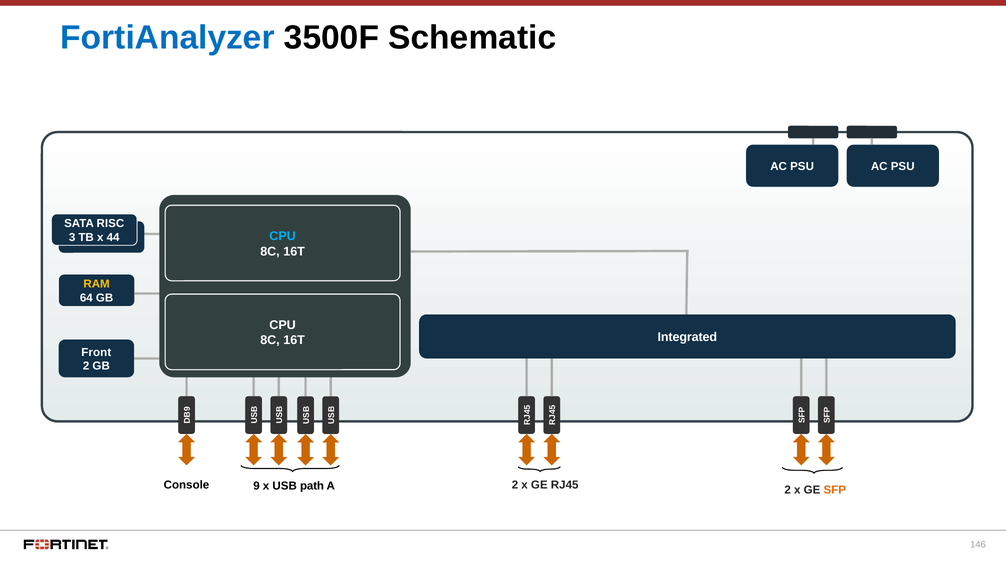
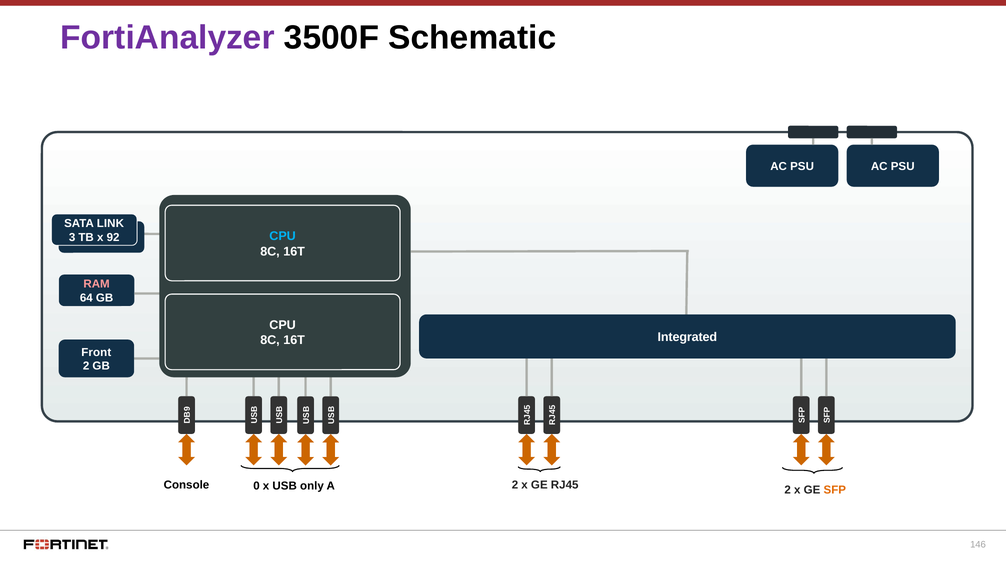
FortiAnalyzer colour: blue -> purple (168, 38)
RISC: RISC -> LINK (110, 223)
44: 44 -> 92 (113, 237)
RAM colour: yellow -> pink (97, 284)
Console 9: 9 -> 0 (256, 486)
path: path -> only (312, 486)
